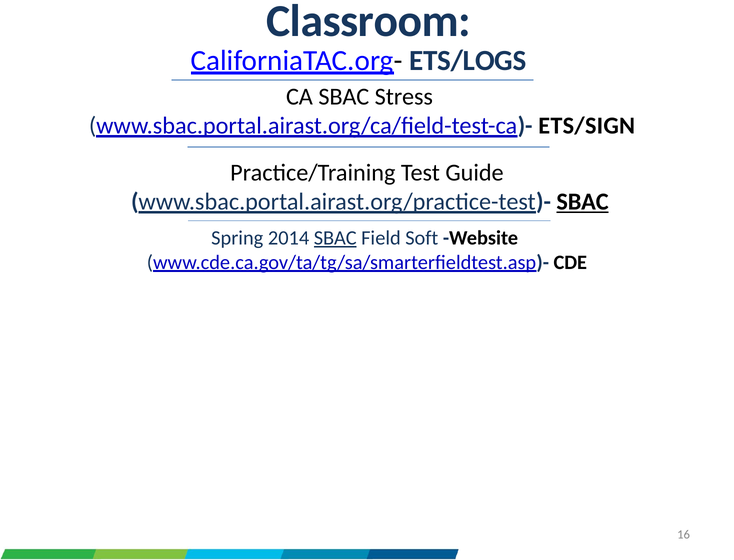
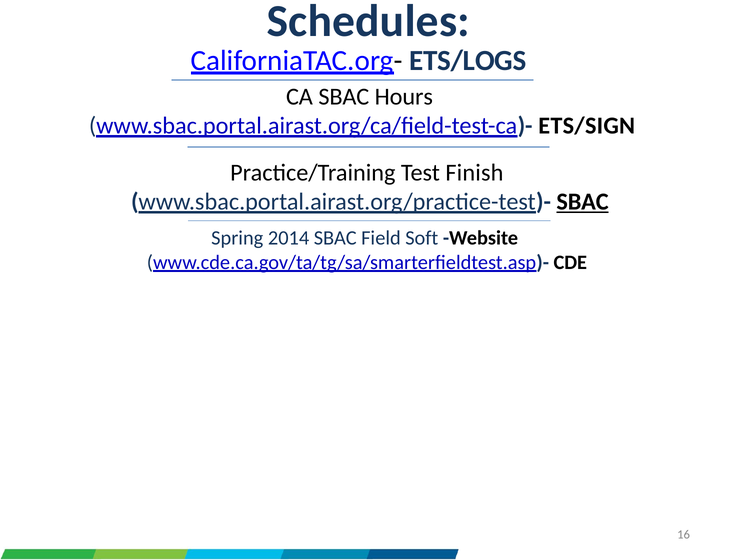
Classroom: Classroom -> Schedules (368, 21)
Stress: Stress -> Hours (404, 97)
Guide: Guide -> Finish (474, 173)
SBAC underline: present -> none (335, 238)
